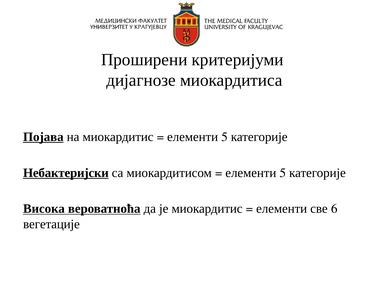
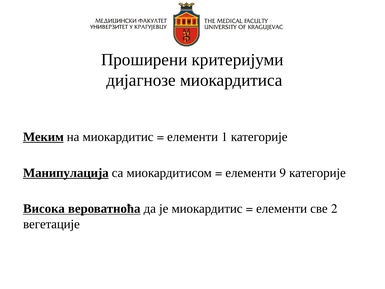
Појава: Појава -> Меким (43, 137)
5: 5 -> 1 (225, 137)
Небактеријски: Небактеријски -> Манипулација (66, 173)
5: 5 -> 9 (283, 173)
6: 6 -> 2 (334, 209)
